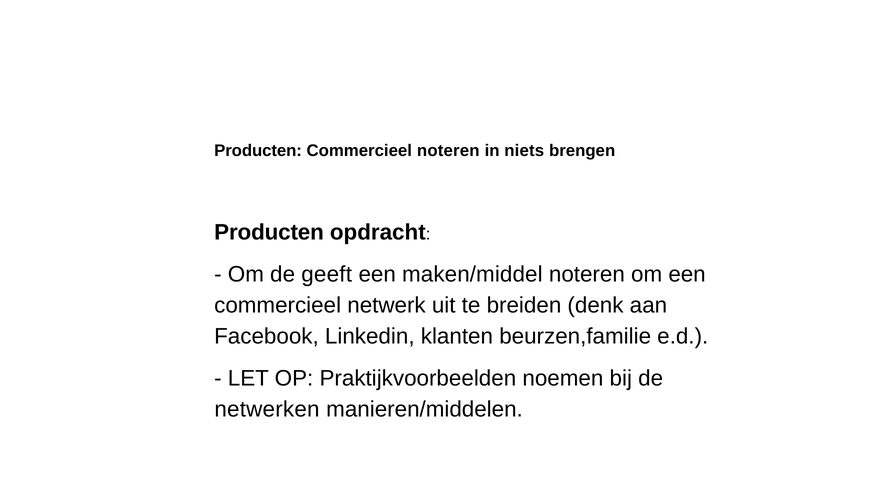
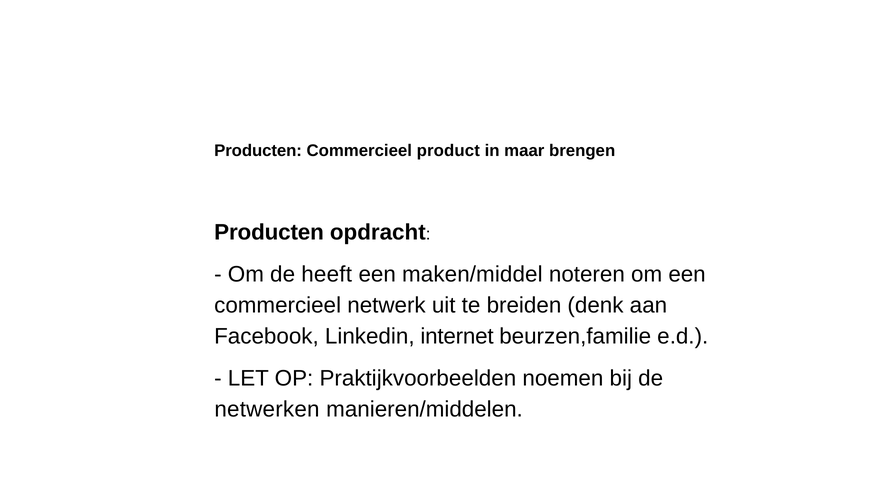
Commercieel noteren: noteren -> product (448, 151)
niets: niets -> maar (524, 151)
geeft: geeft -> heeft (327, 274)
klanten: klanten -> internet (457, 336)
